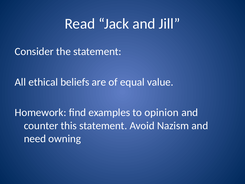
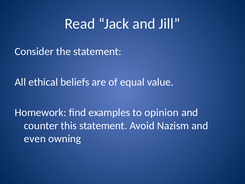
need: need -> even (35, 139)
